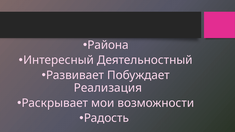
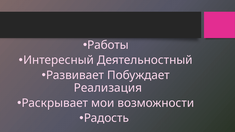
Района: Района -> Работы (108, 45)
